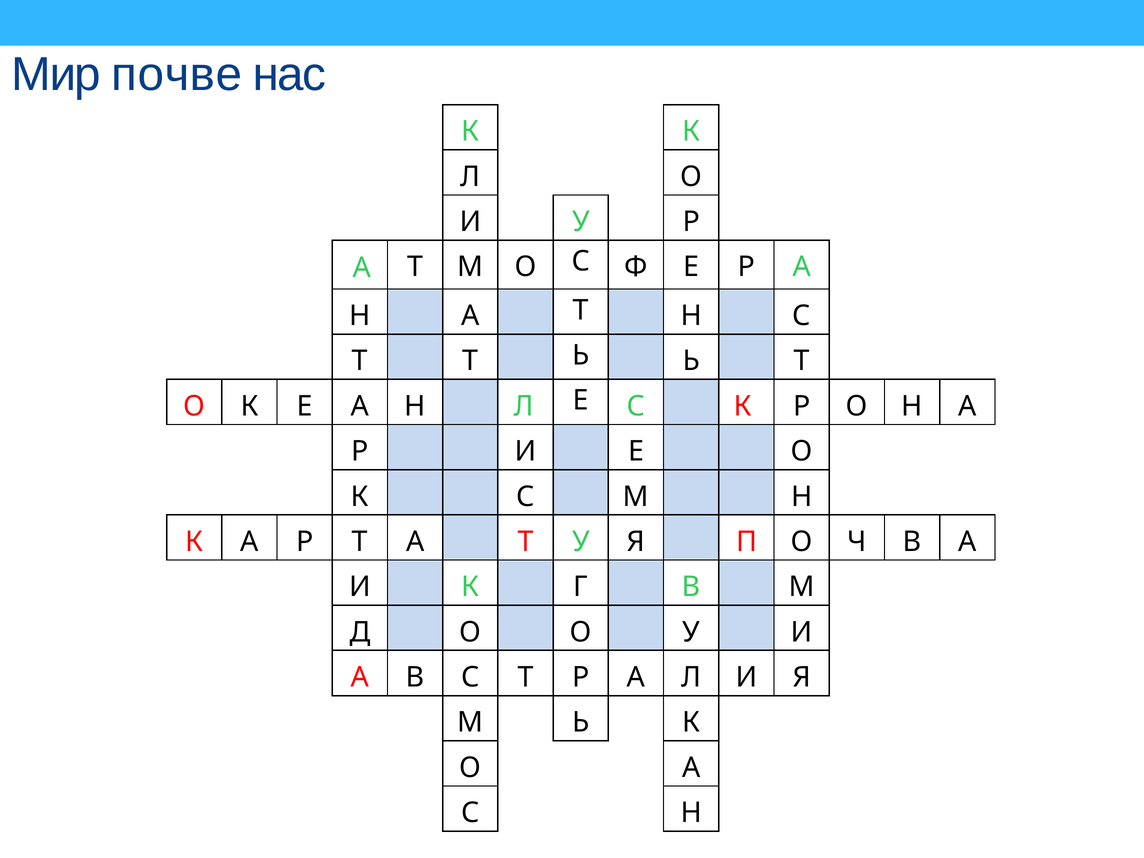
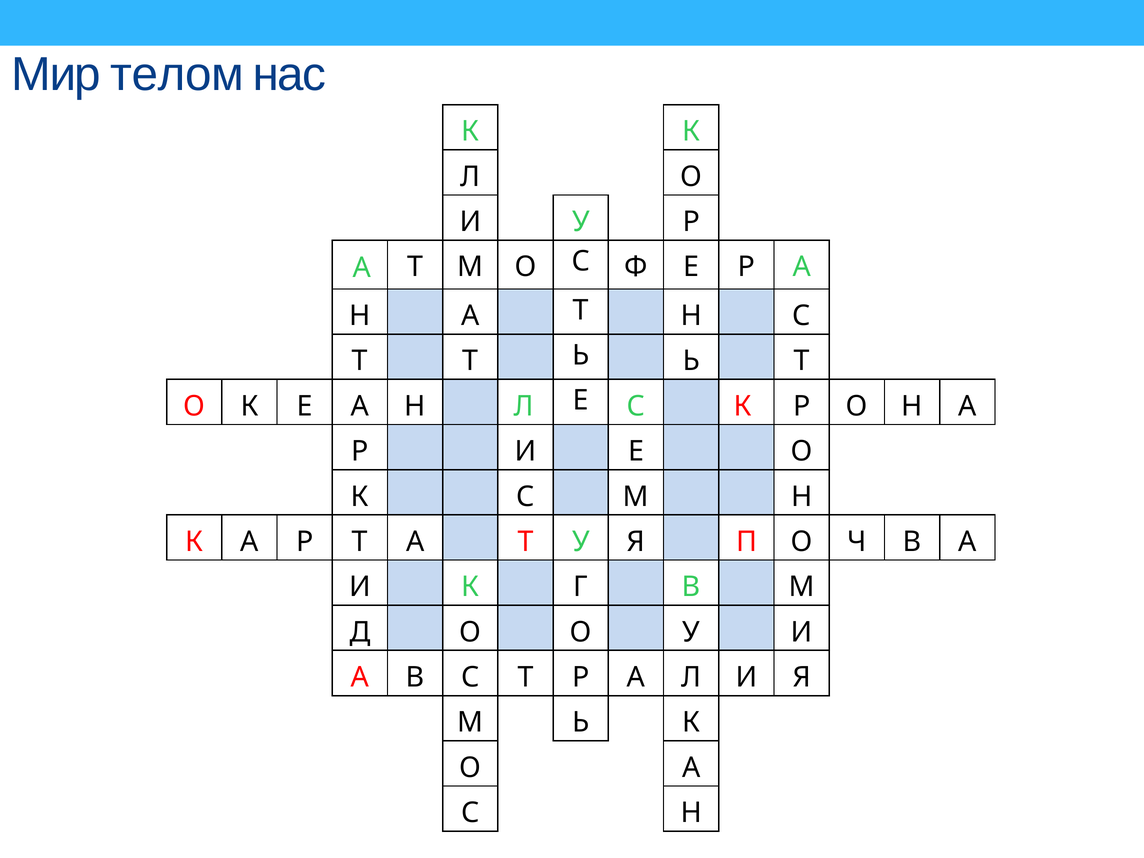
почве: почве -> телом (177, 75)
